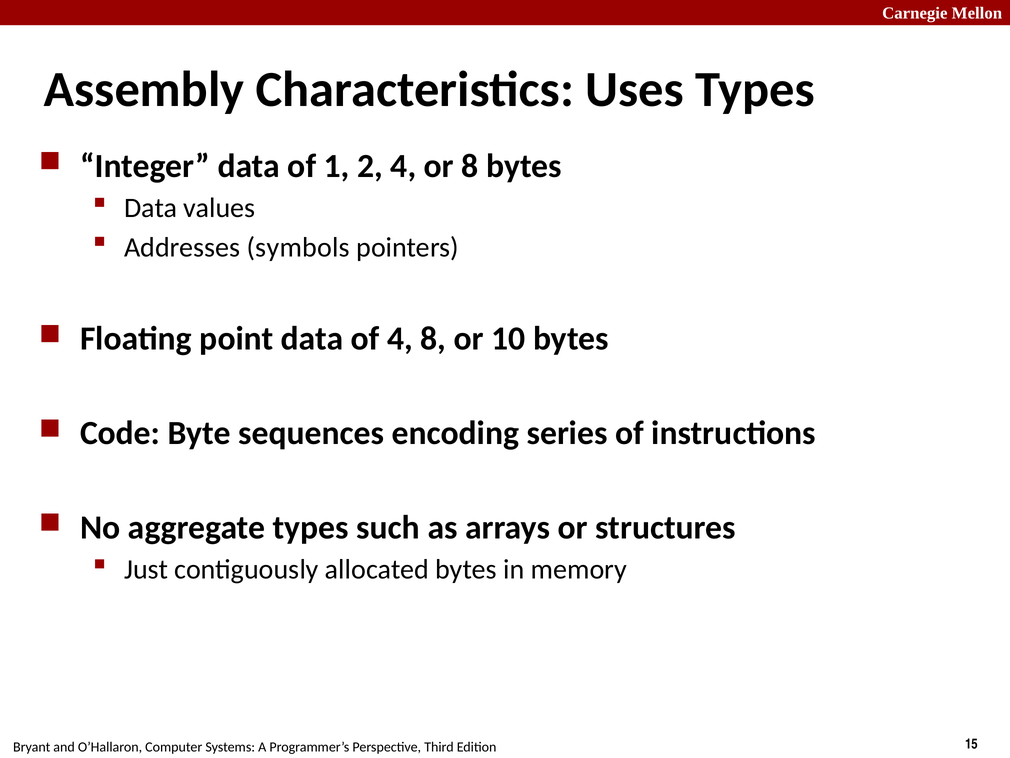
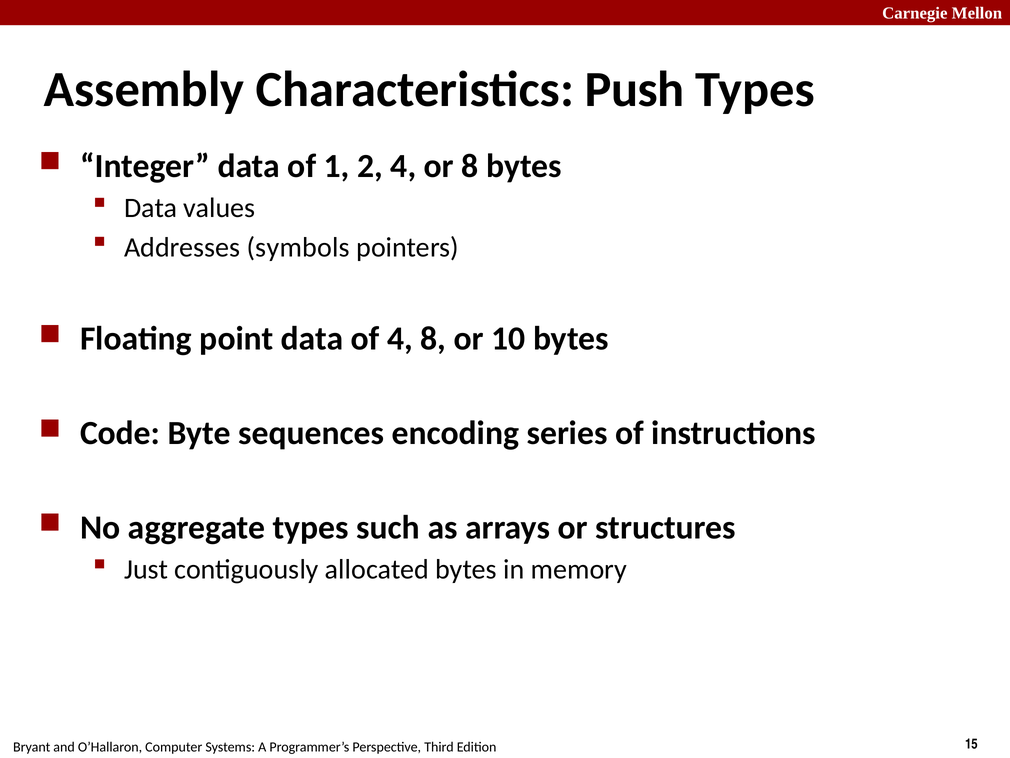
Uses: Uses -> Push (635, 90)
